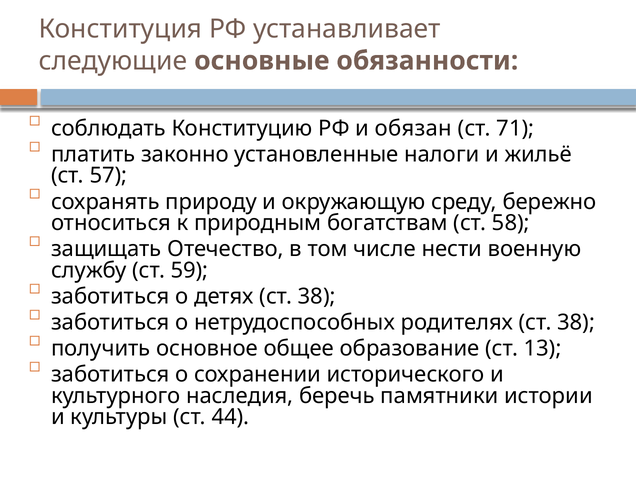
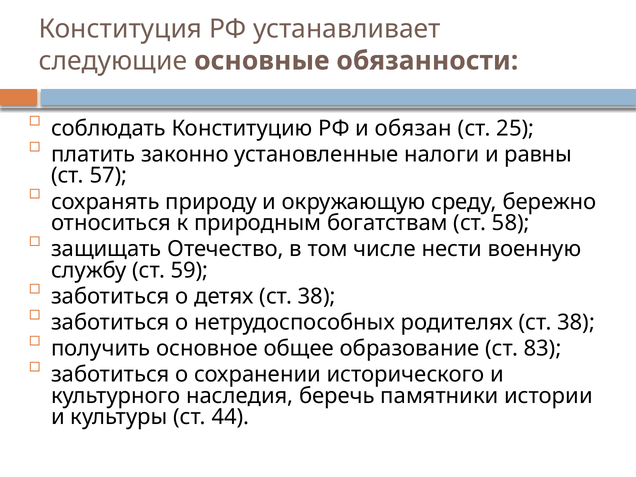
71: 71 -> 25 (515, 128)
жильё: жильё -> равны (538, 154)
13: 13 -> 83 (543, 349)
